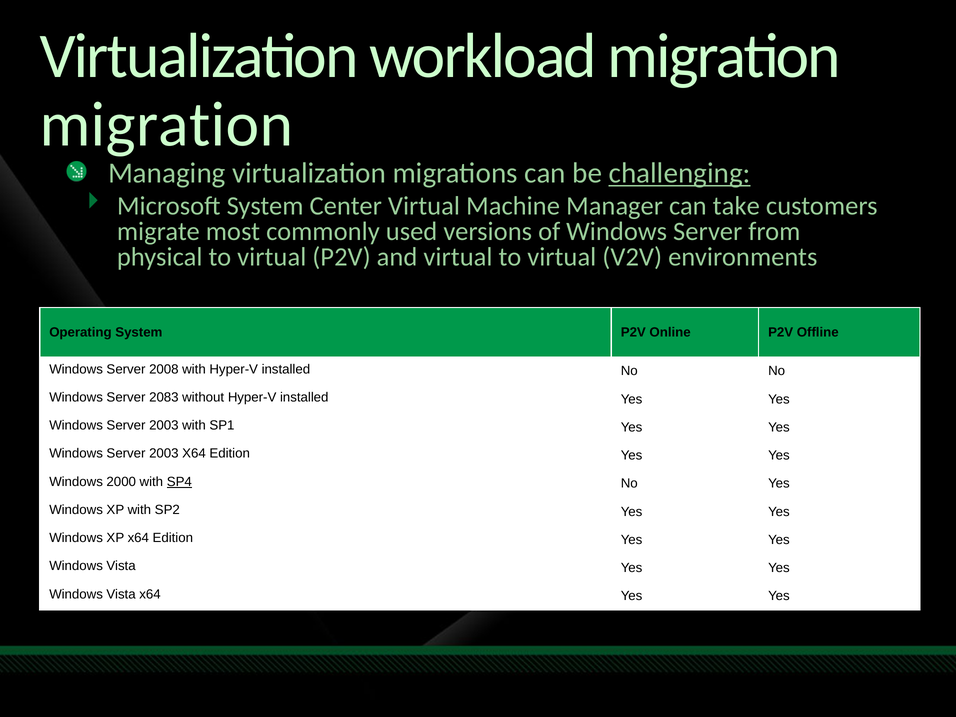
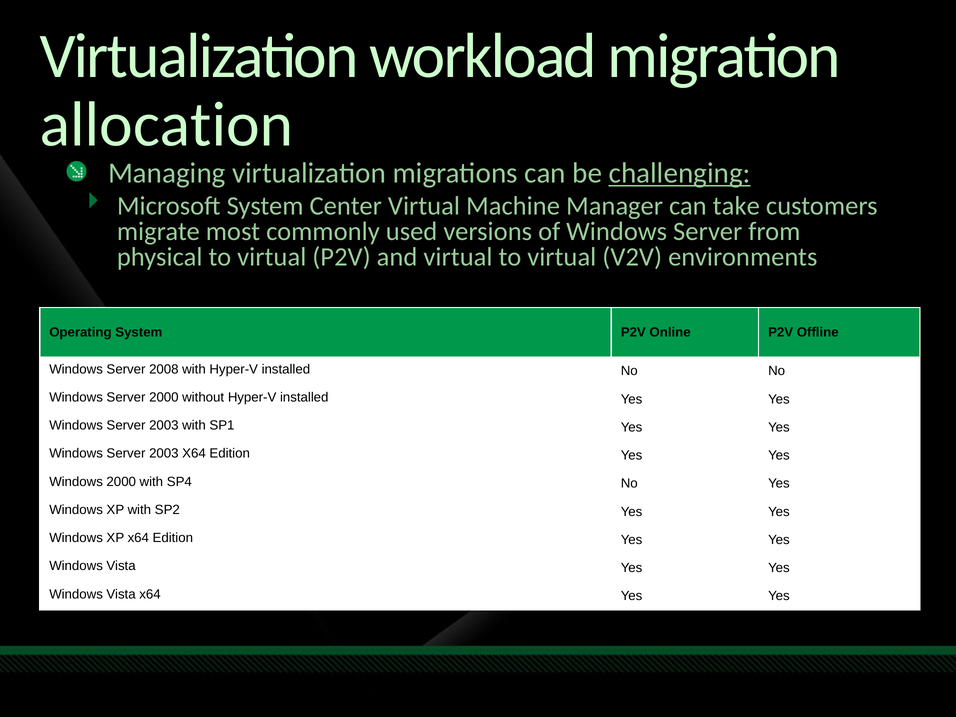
migration: migration -> allocation (167, 125)
Server 2083: 2083 -> 2000 (164, 397)
SP4 underline: present -> none (179, 482)
